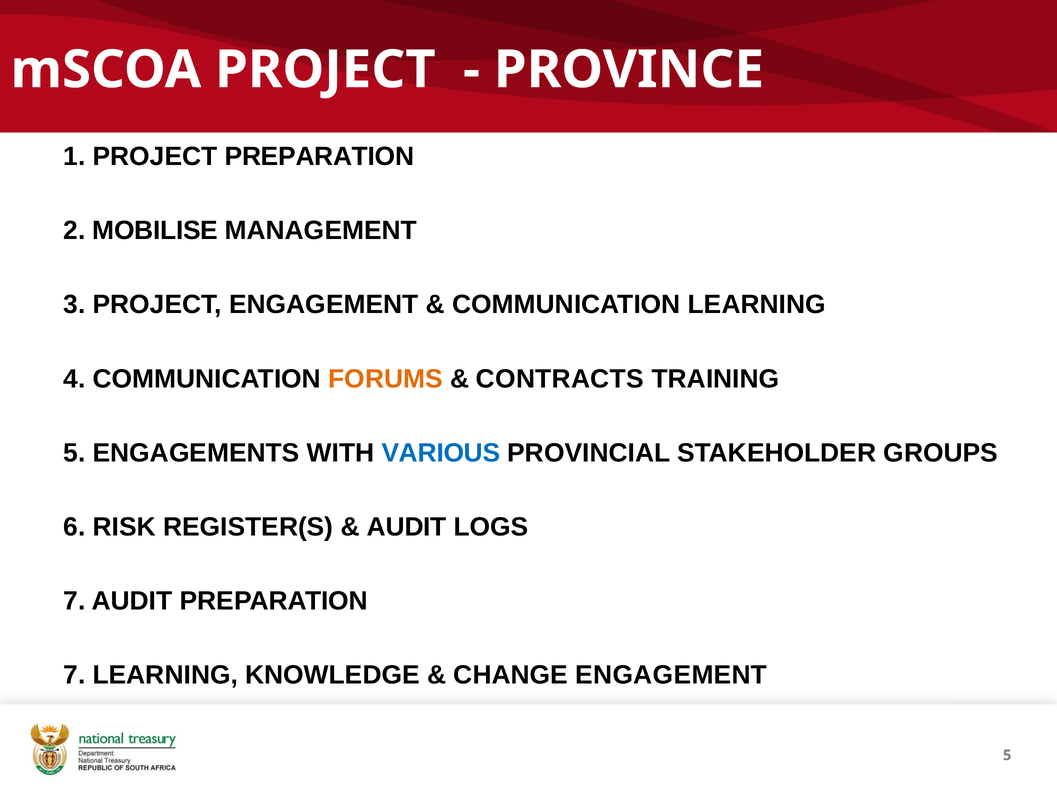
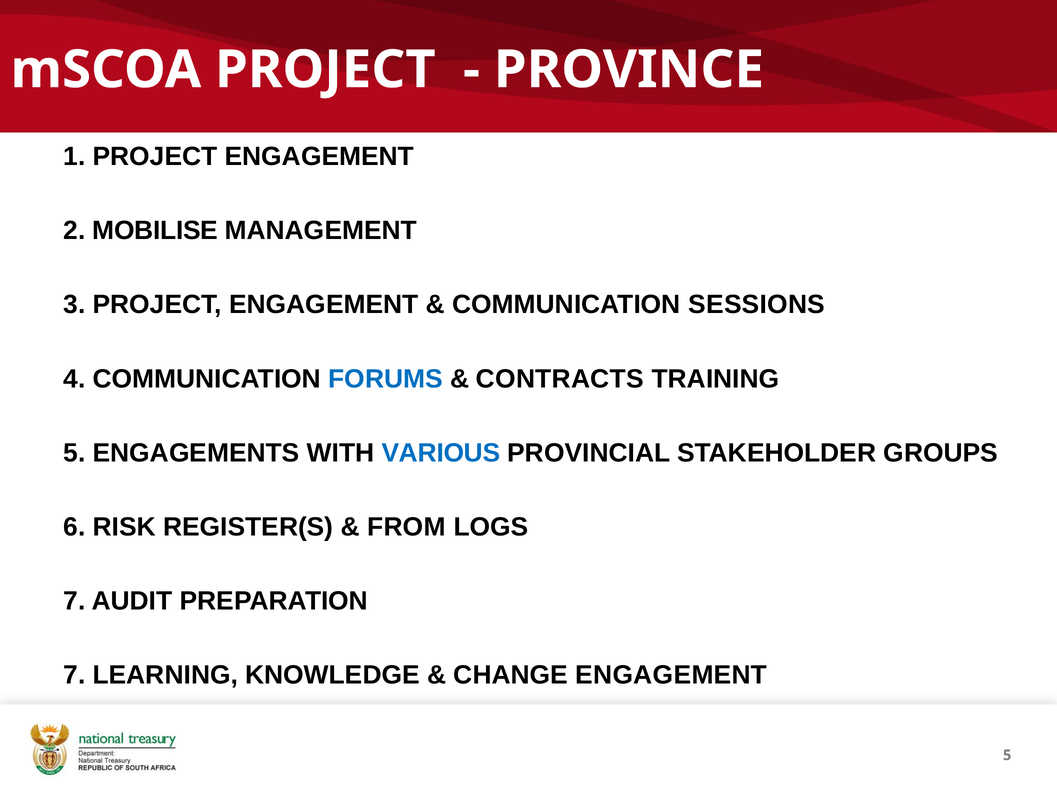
1 PROJECT PREPARATION: PREPARATION -> ENGAGEMENT (319, 157)
COMMUNICATION LEARNING: LEARNING -> SESSIONS (757, 305)
FORUMS colour: orange -> blue (386, 379)
AUDIT: AUDIT -> FROM (406, 527)
